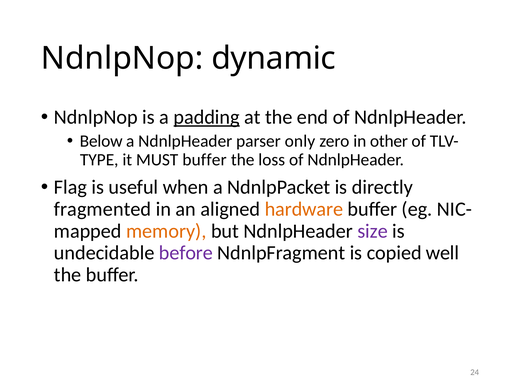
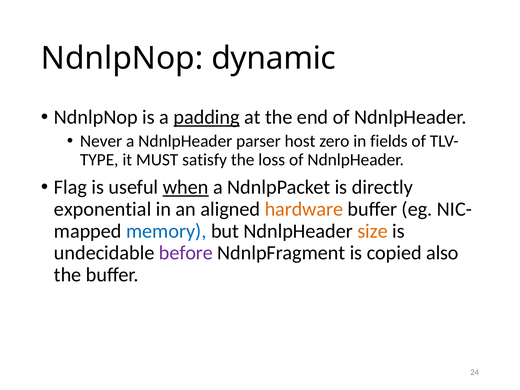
Below: Below -> Never (101, 141)
only: only -> host (300, 141)
other: other -> fields (389, 141)
MUST buffer: buffer -> satisfy (205, 160)
when underline: none -> present (186, 187)
fragmented: fragmented -> exponential (103, 209)
memory colour: orange -> blue (166, 231)
size colour: purple -> orange (373, 231)
well: well -> also (442, 253)
